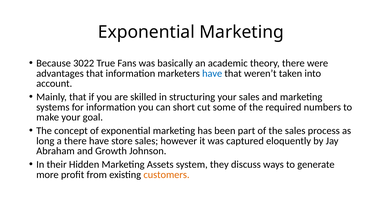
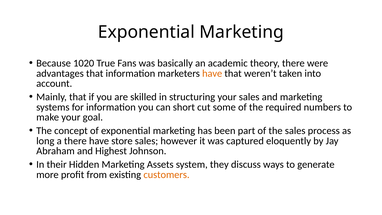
3022: 3022 -> 1020 (84, 63)
have colour: blue -> orange (212, 73)
Growth: Growth -> Highest (111, 151)
